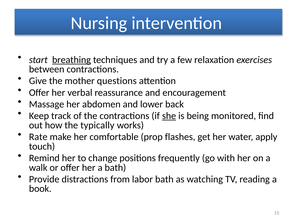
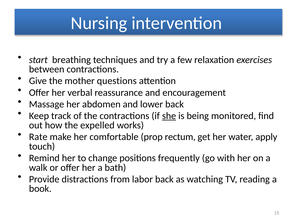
breathing underline: present -> none (71, 60)
typically: typically -> expelled (97, 125)
flashes: flashes -> rectum (180, 137)
labor bath: bath -> back (164, 179)
